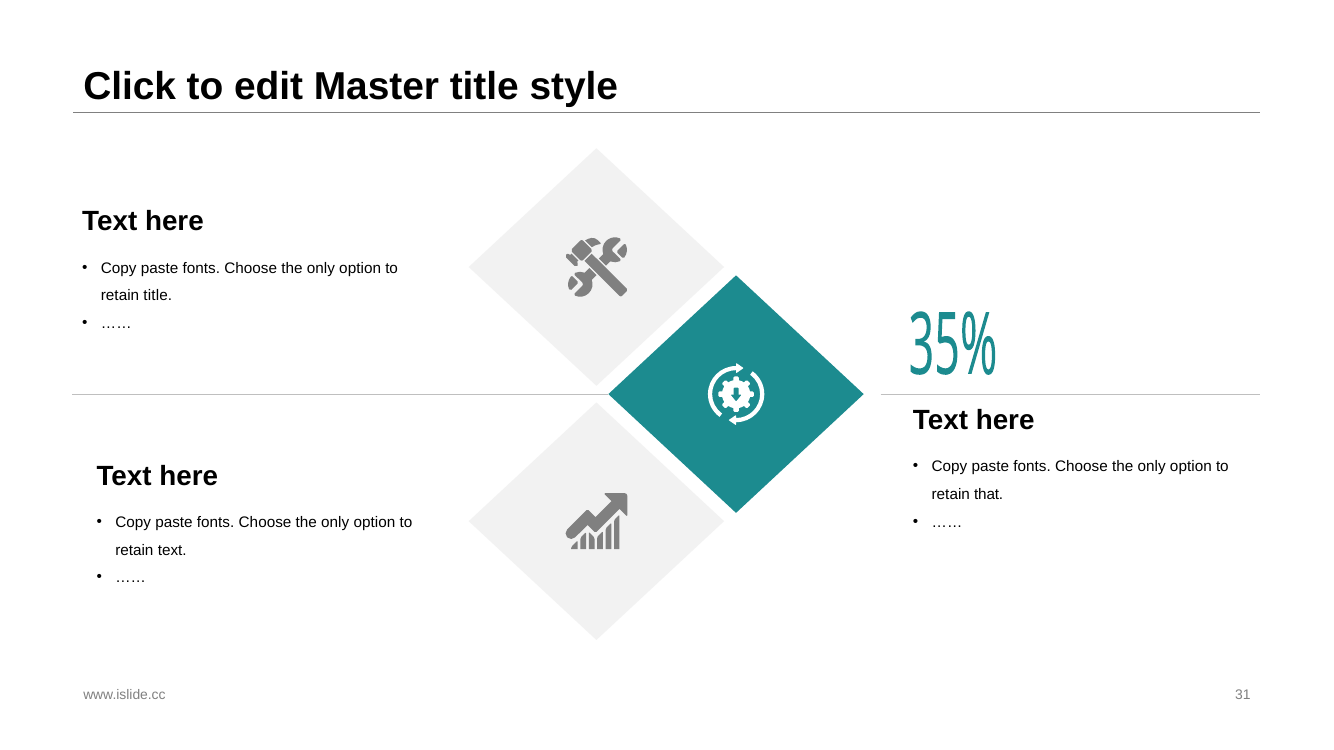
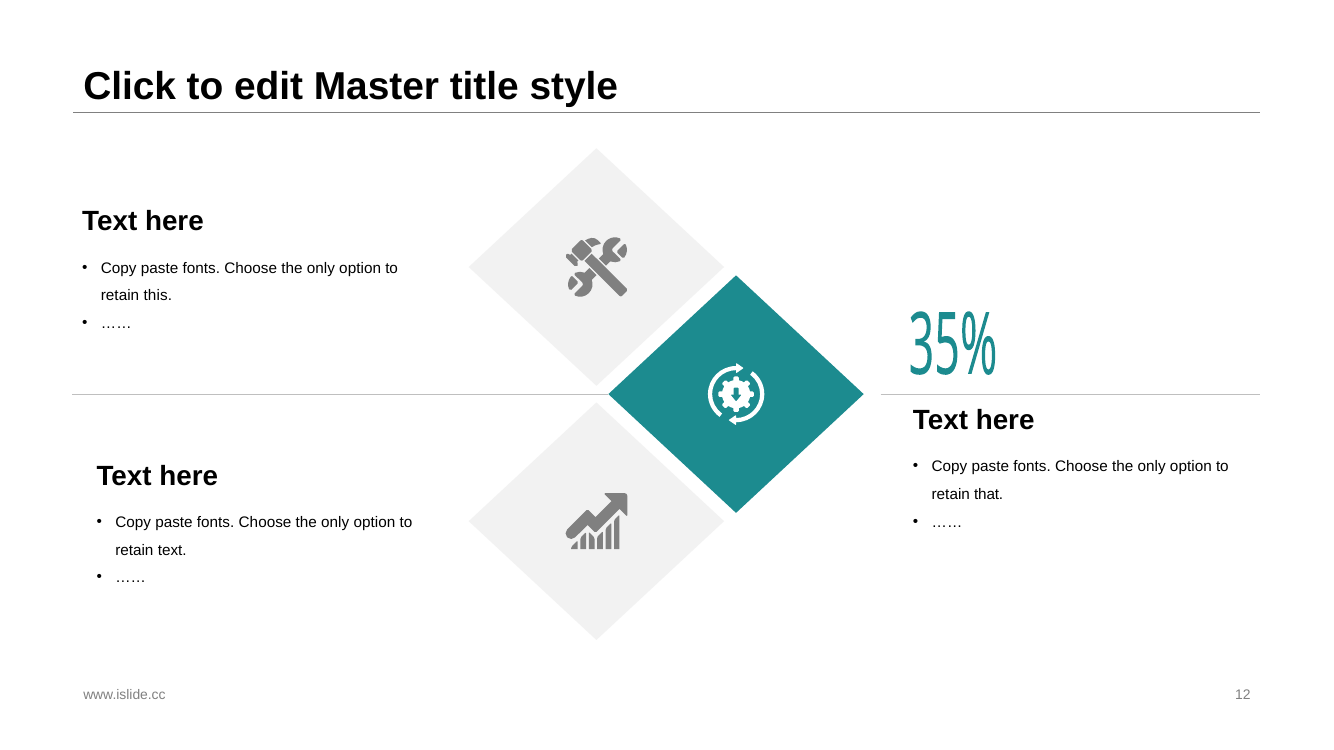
retain title: title -> this (158, 296)
31: 31 -> 12 (1243, 695)
